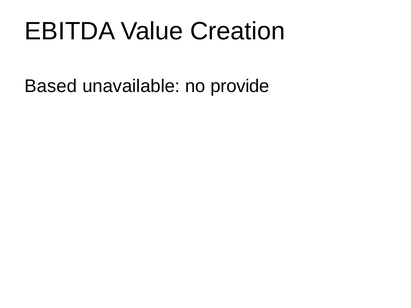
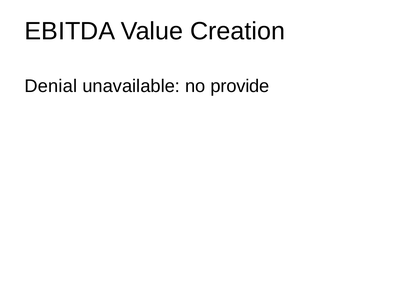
Based: Based -> Denial (51, 86)
